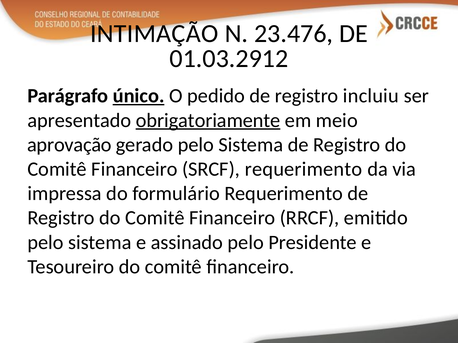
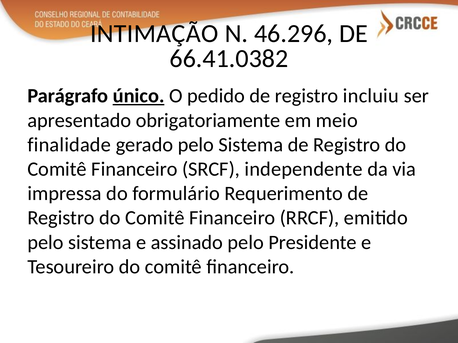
23.476: 23.476 -> 46.296 (294, 34)
01.03.2912: 01.03.2912 -> 66.41.0382 (229, 59)
obrigatoriamente underline: present -> none (208, 121)
aprovação: aprovação -> finalidade (69, 145)
SRCF requerimento: requerimento -> independente (304, 169)
